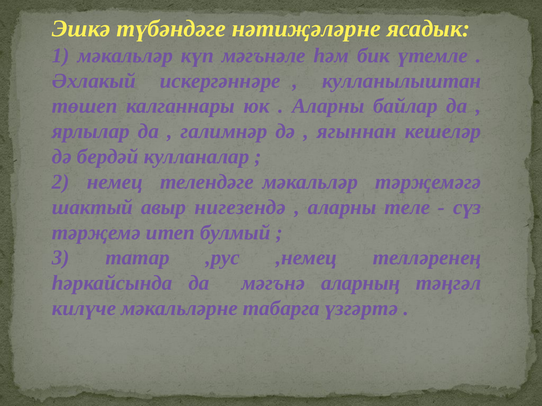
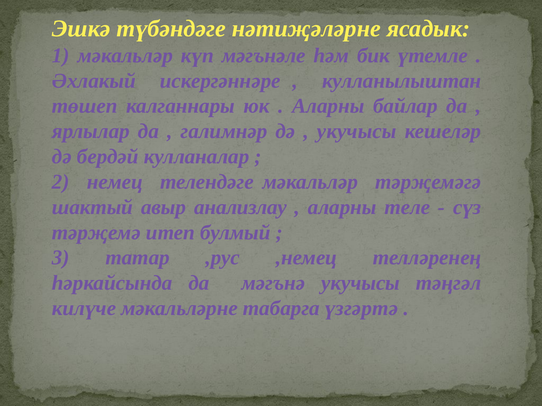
ягыннан: ягыннан -> укучысы (357, 131)
нигезендә: нигезендә -> анализлау (240, 207)
мәгънә аларның: аларның -> укучысы (361, 283)
